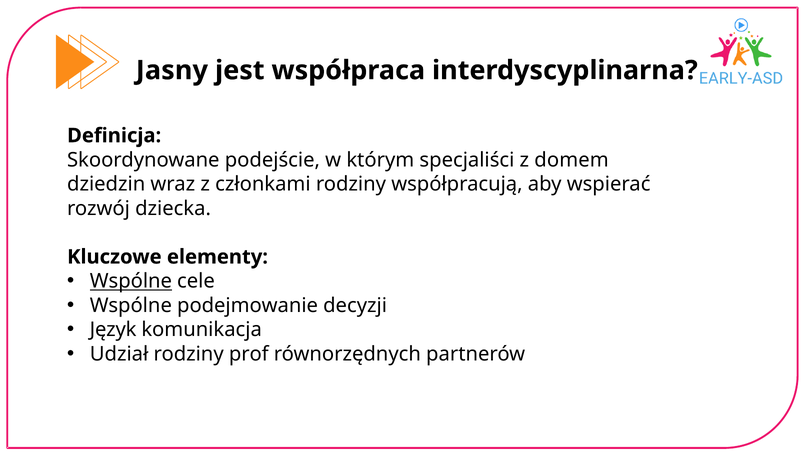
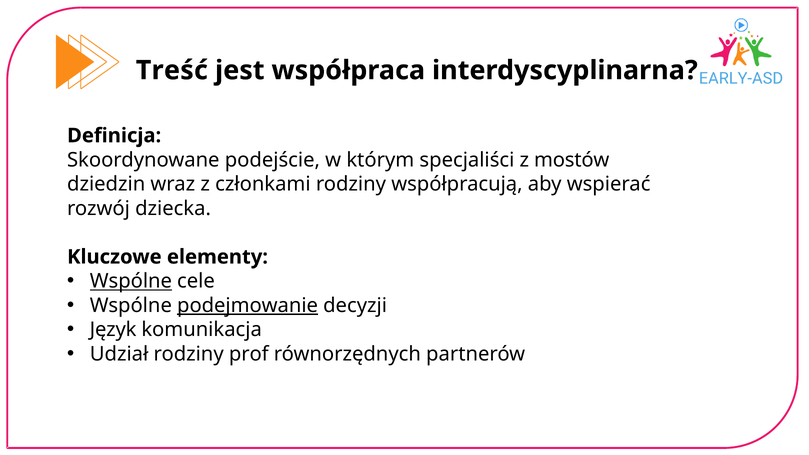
Jasny: Jasny -> Treść (172, 70)
domem: domem -> mostów (572, 160)
podejmowanie underline: none -> present (248, 305)
